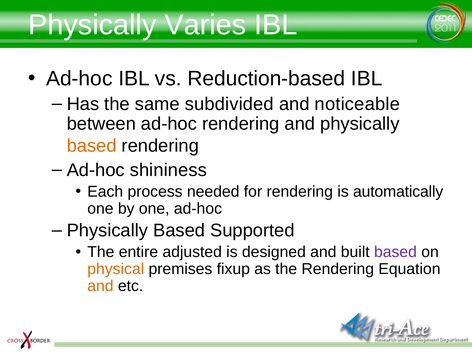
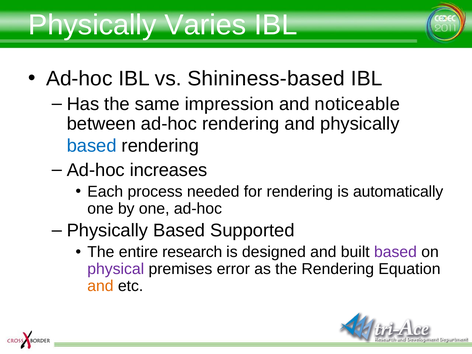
Reduction-based: Reduction-based -> Shininess-based (266, 78)
subdivided: subdivided -> impression (229, 104)
based colour: orange -> blue (92, 146)
shininess: shininess -> increases (168, 170)
adjusted: adjusted -> research (192, 252)
physical colour: orange -> purple (116, 269)
fixup: fixup -> error (233, 269)
